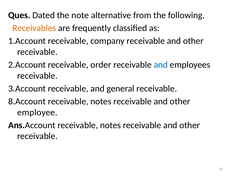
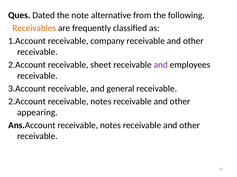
order: order -> sheet (101, 65)
and colour: blue -> purple (161, 65)
8.Account: 8.Account -> 2.Account (27, 102)
employee: employee -> appearing (37, 113)
